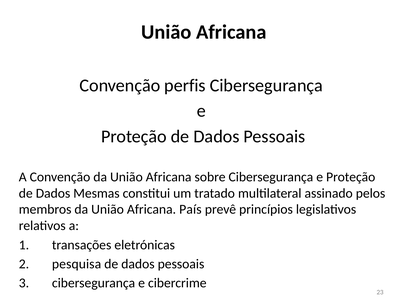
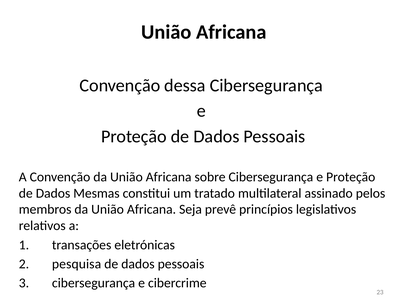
perfis: perfis -> dessa (185, 86)
País: País -> Seja (190, 210)
